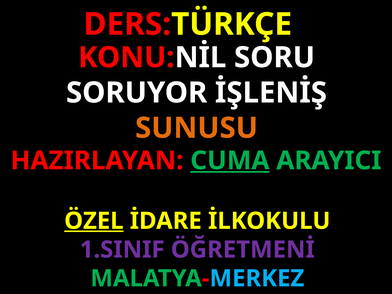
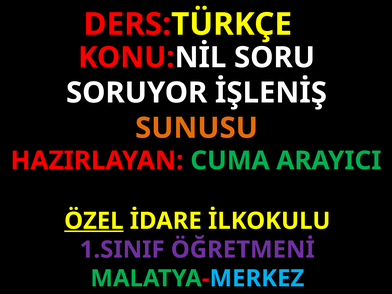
CUMA underline: present -> none (230, 161)
